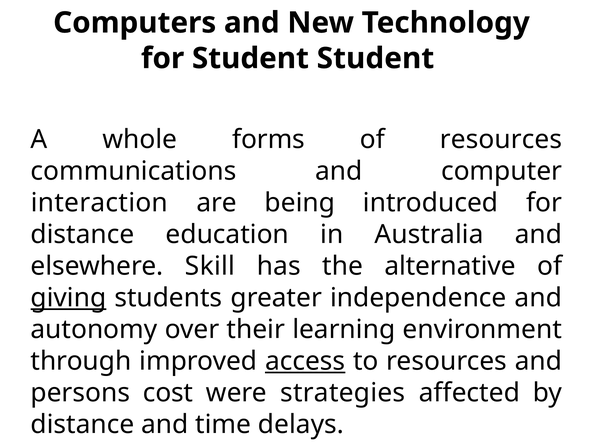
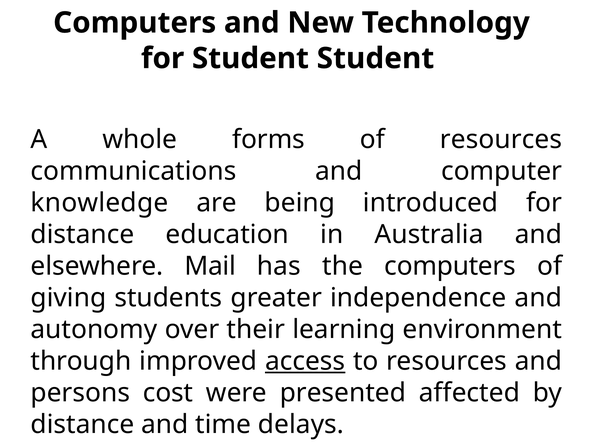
interaction: interaction -> knowledge (99, 203)
Skill: Skill -> Mail (210, 266)
the alternative: alternative -> computers (450, 266)
giving underline: present -> none (68, 298)
strategies: strategies -> presented (343, 393)
